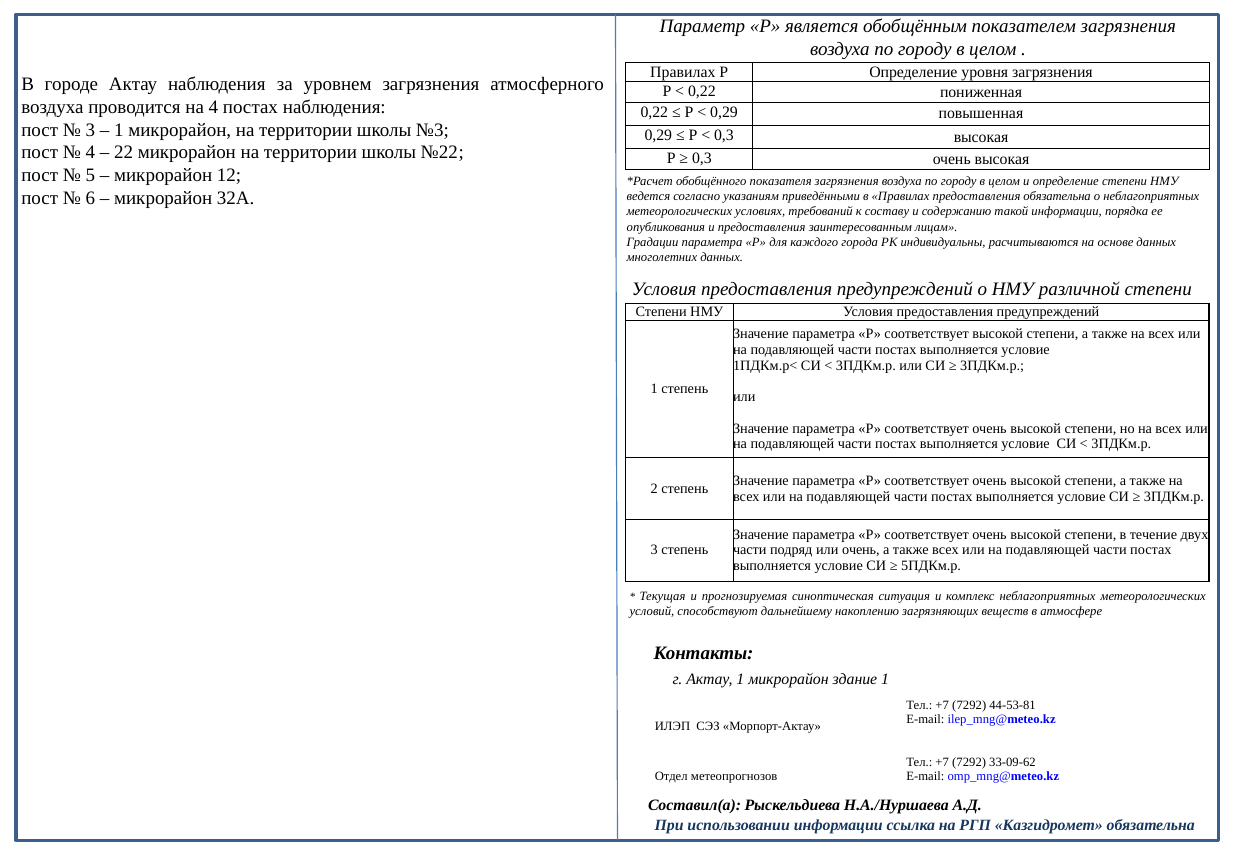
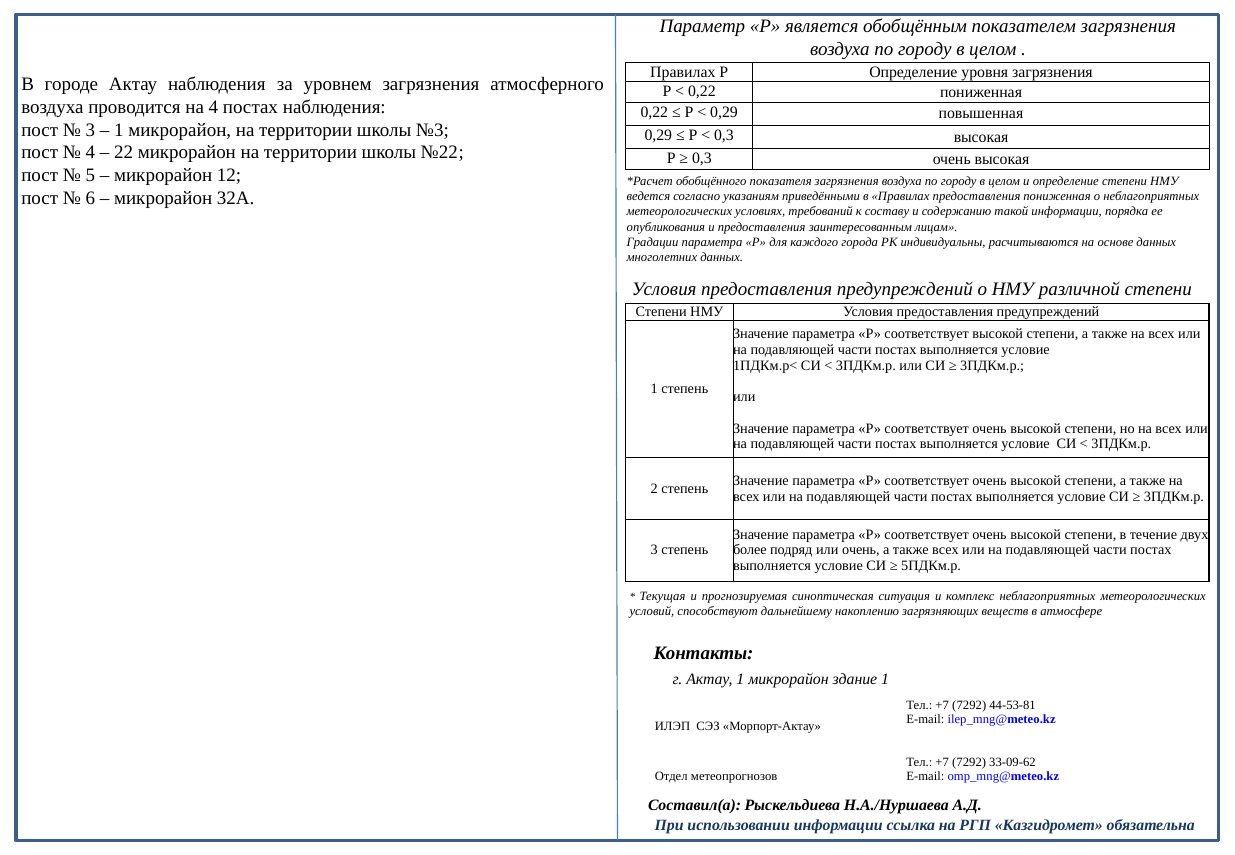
предоставления обязательна: обязательна -> пониженная (1057, 197)
части: части -> более (750, 550)
